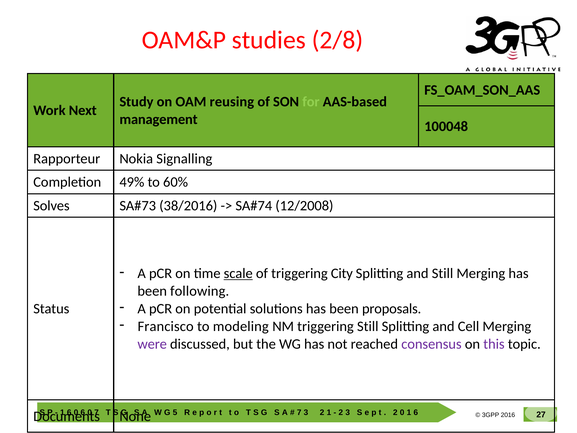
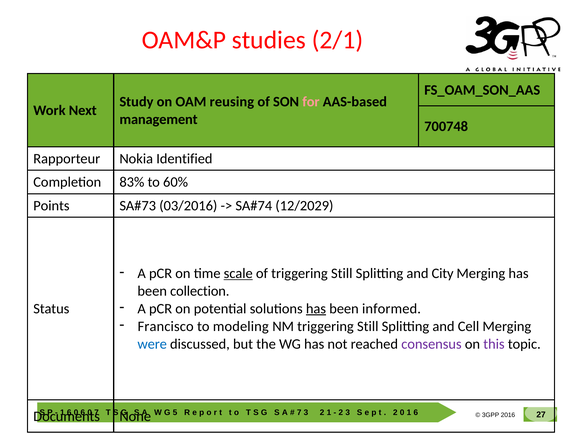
2/8: 2/8 -> 2/1 (338, 40)
for colour: light green -> pink (311, 102)
100048: 100048 -> 700748 (446, 126)
Signalling: Signalling -> Identified (184, 159)
49%: 49% -> 83% (132, 182)
Solves: Solves -> Points (51, 205)
38/2016: 38/2016 -> 03/2016 (188, 205)
12/2008: 12/2008 -> 12/2029 (304, 205)
of triggering City: City -> Still (342, 273)
and Still: Still -> City (443, 273)
following: following -> collection (200, 291)
has underline: none -> present (316, 309)
proposals: proposals -> informed (391, 309)
were colour: purple -> blue (152, 344)
